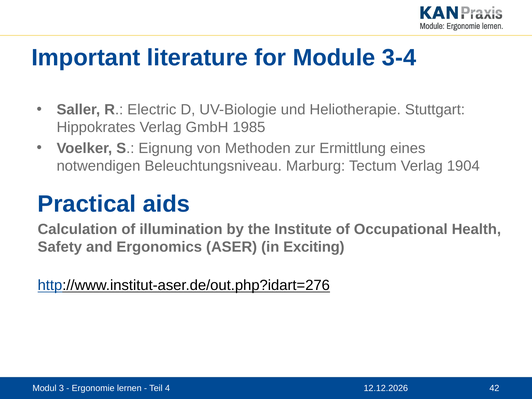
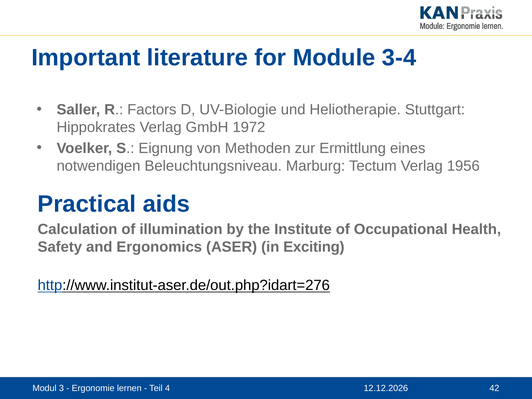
Electric: Electric -> Factors (152, 110)
1985: 1985 -> 1972 (249, 127)
1904: 1904 -> 1956 (463, 166)
